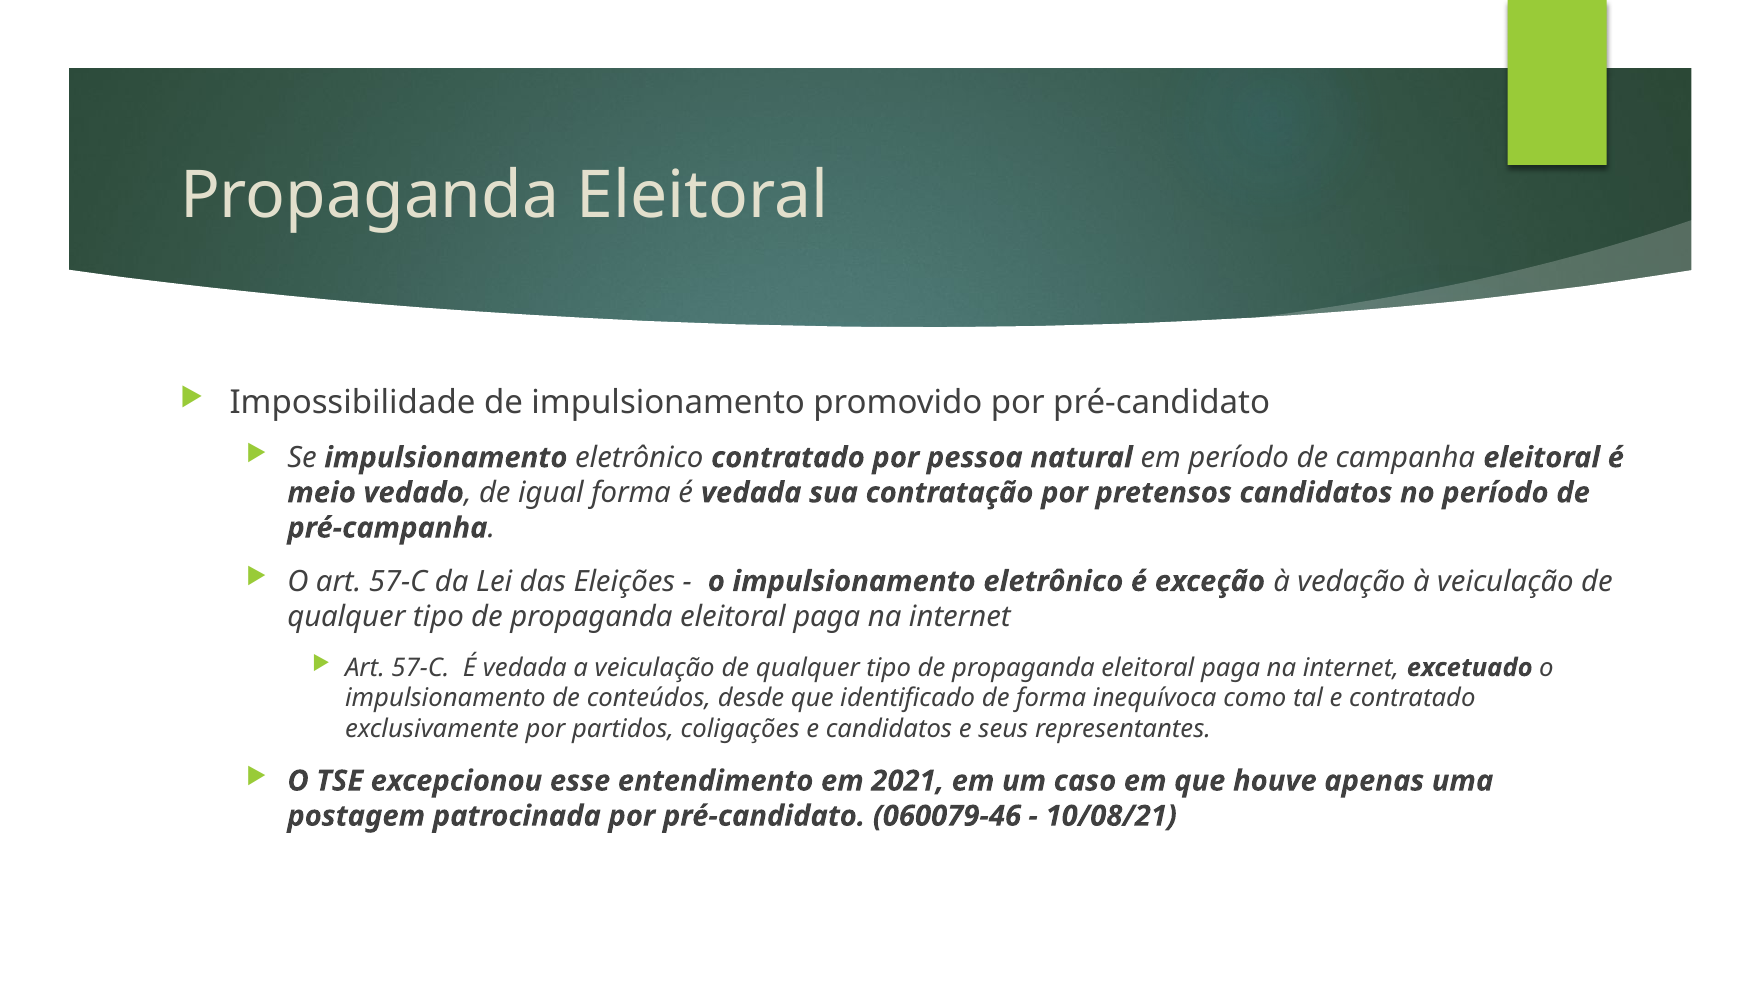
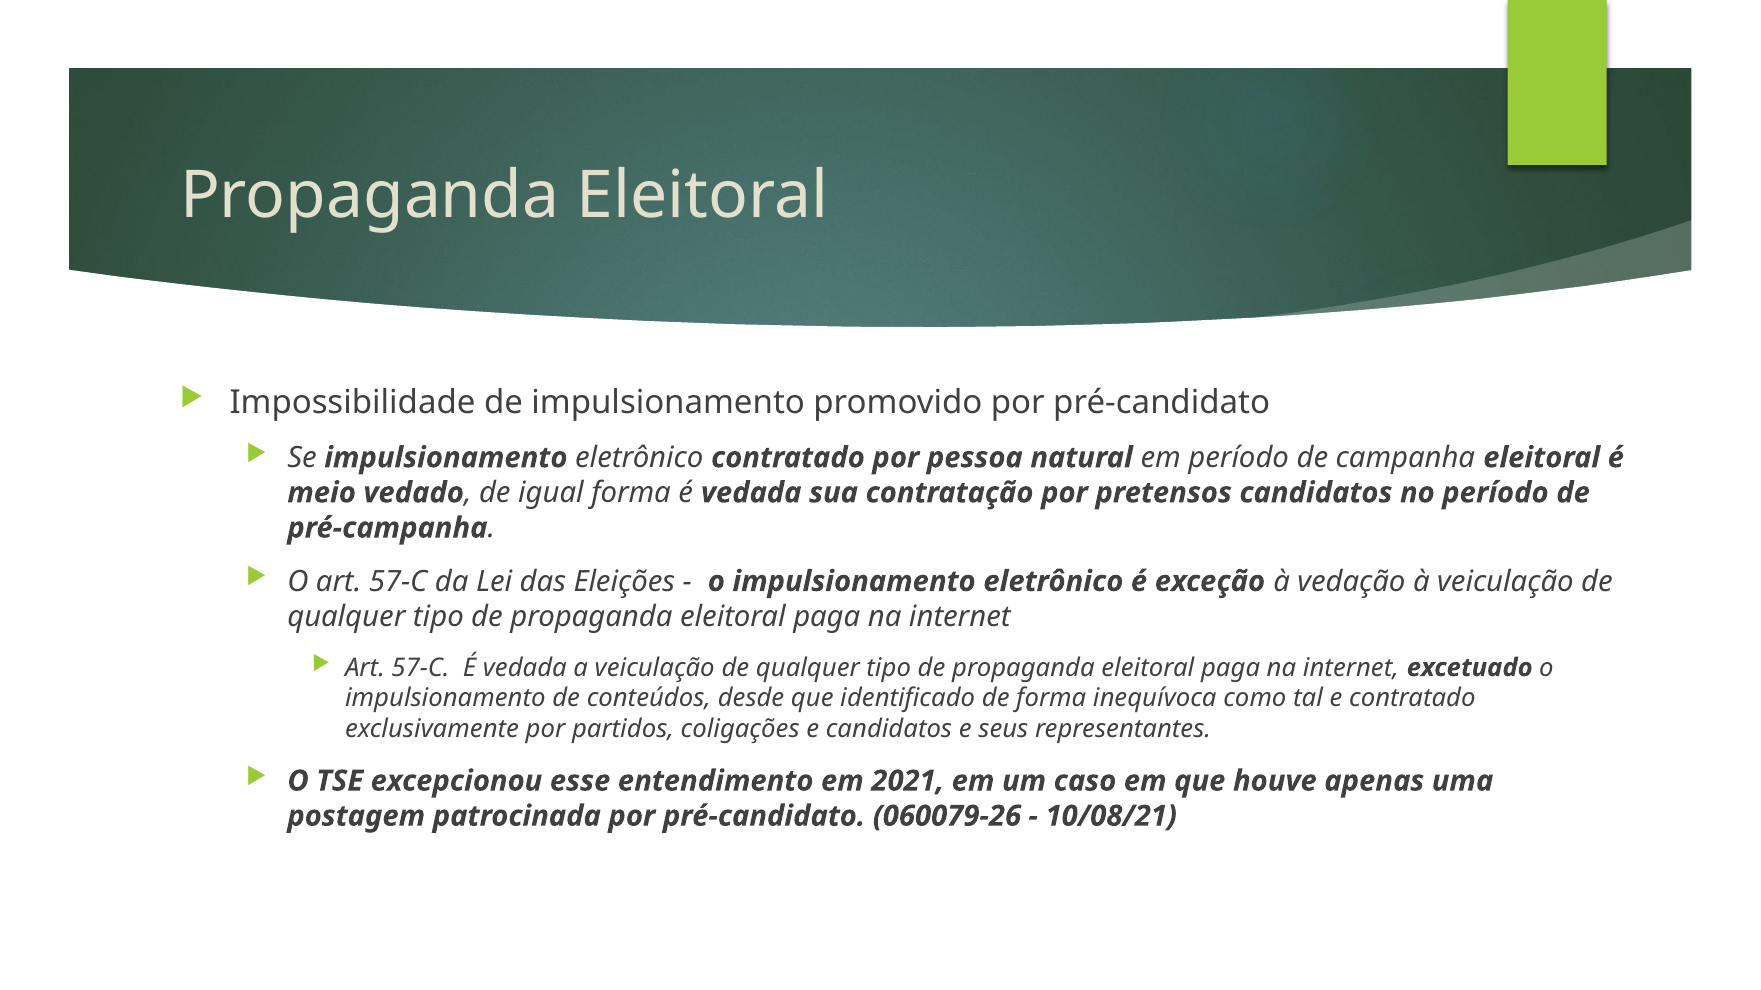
060079-46: 060079-46 -> 060079-26 (947, 817)
